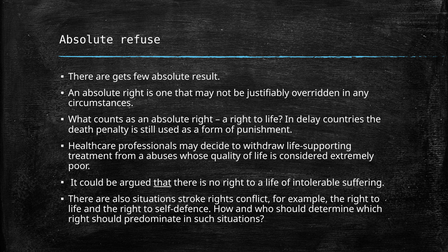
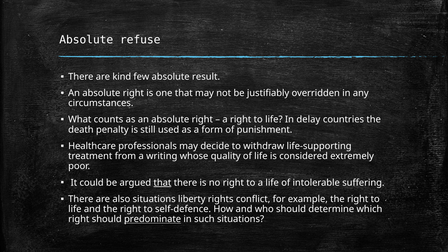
gets: gets -> kind (122, 77)
abuses: abuses -> writing (162, 156)
stroke: stroke -> liberty (192, 199)
predominate underline: none -> present (153, 219)
